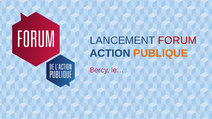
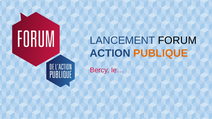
FORUM colour: red -> black (177, 40)
